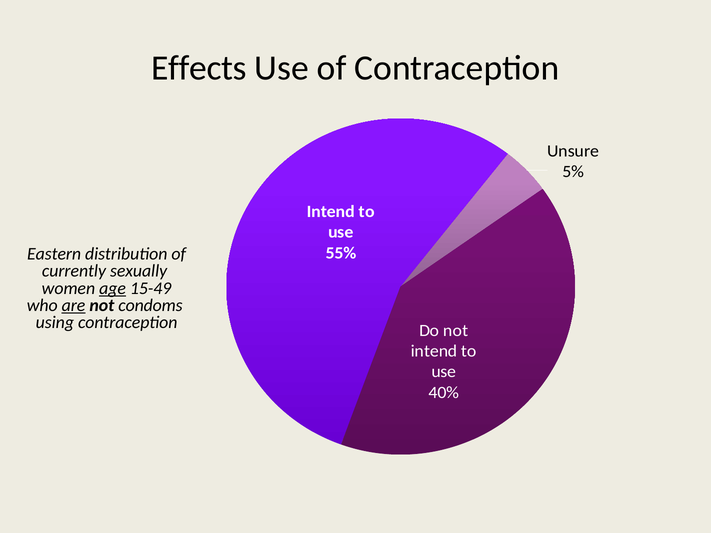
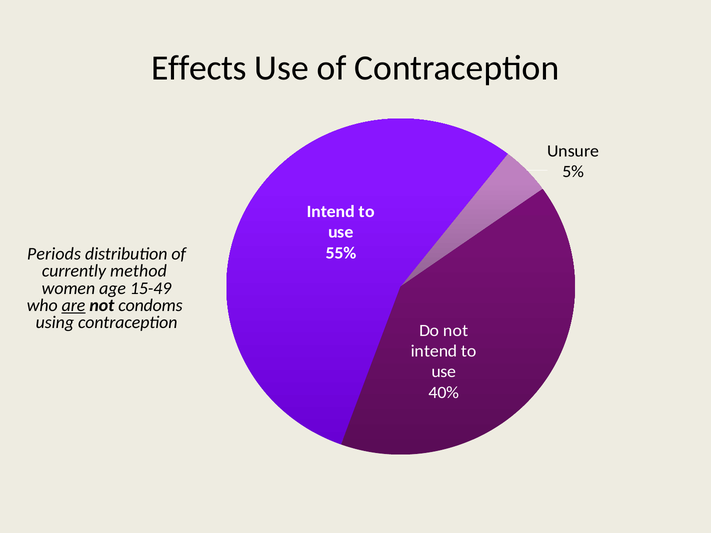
Eastern: Eastern -> Periods (54, 254)
sexually: sexually -> method (138, 271)
age underline: present -> none (113, 288)
